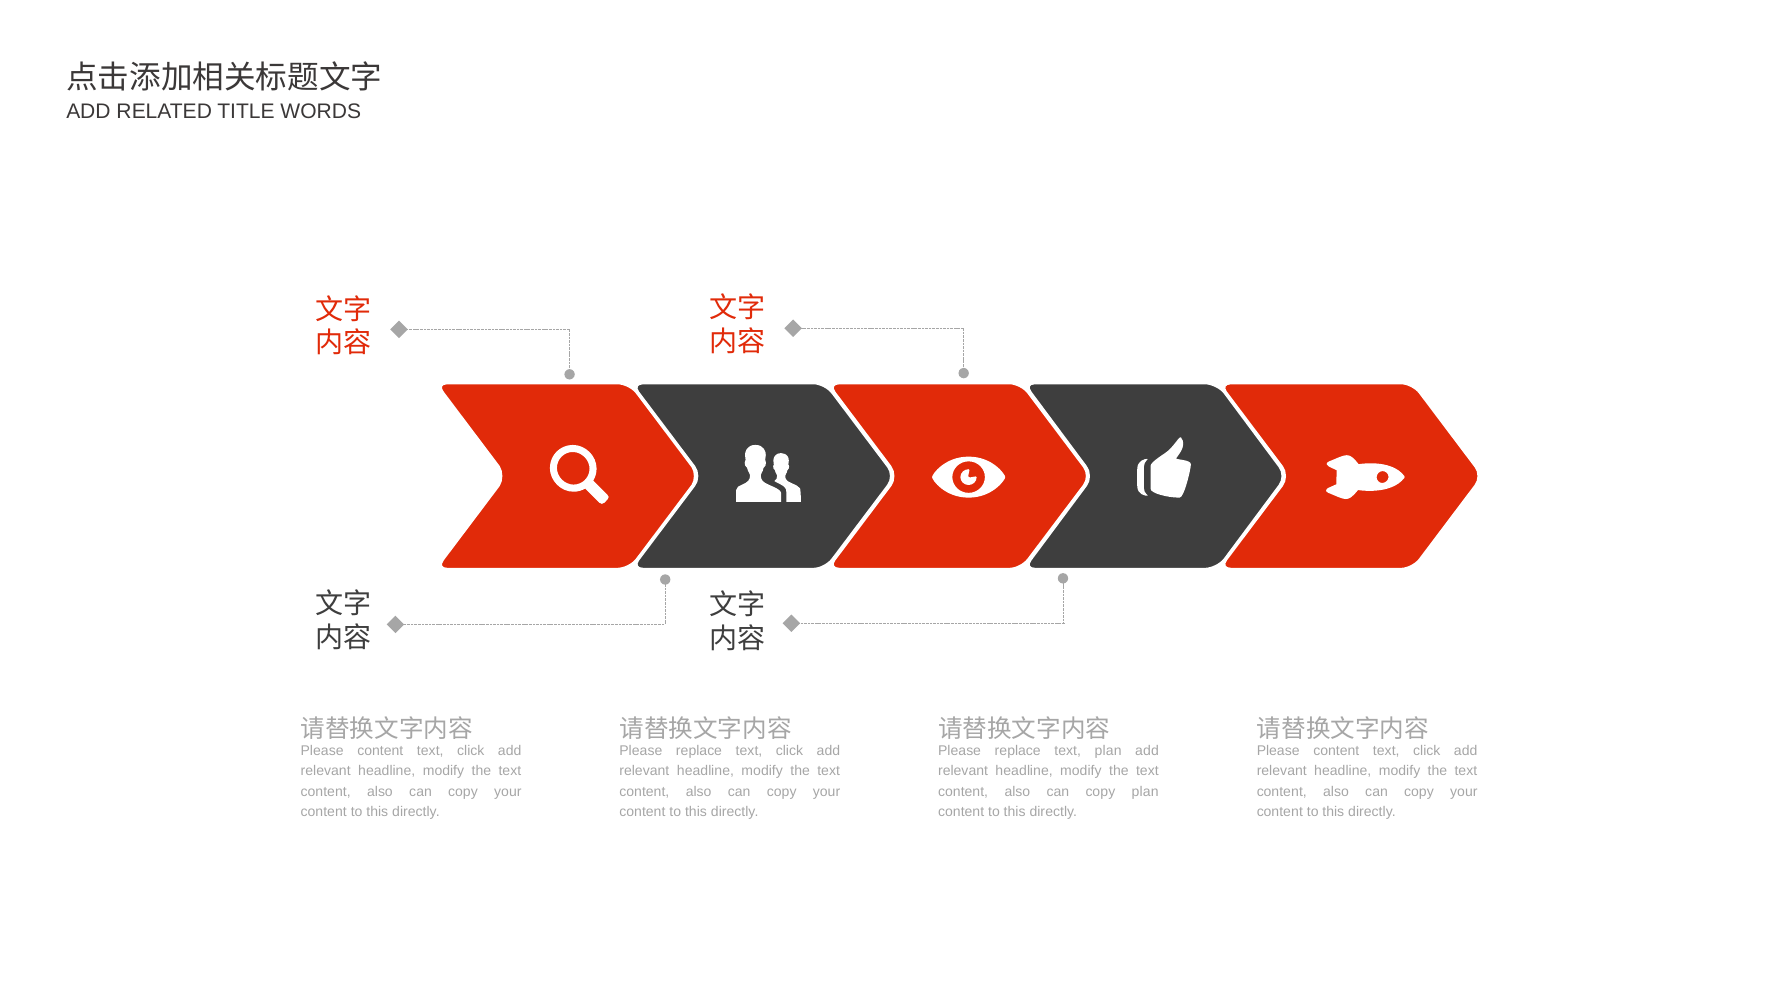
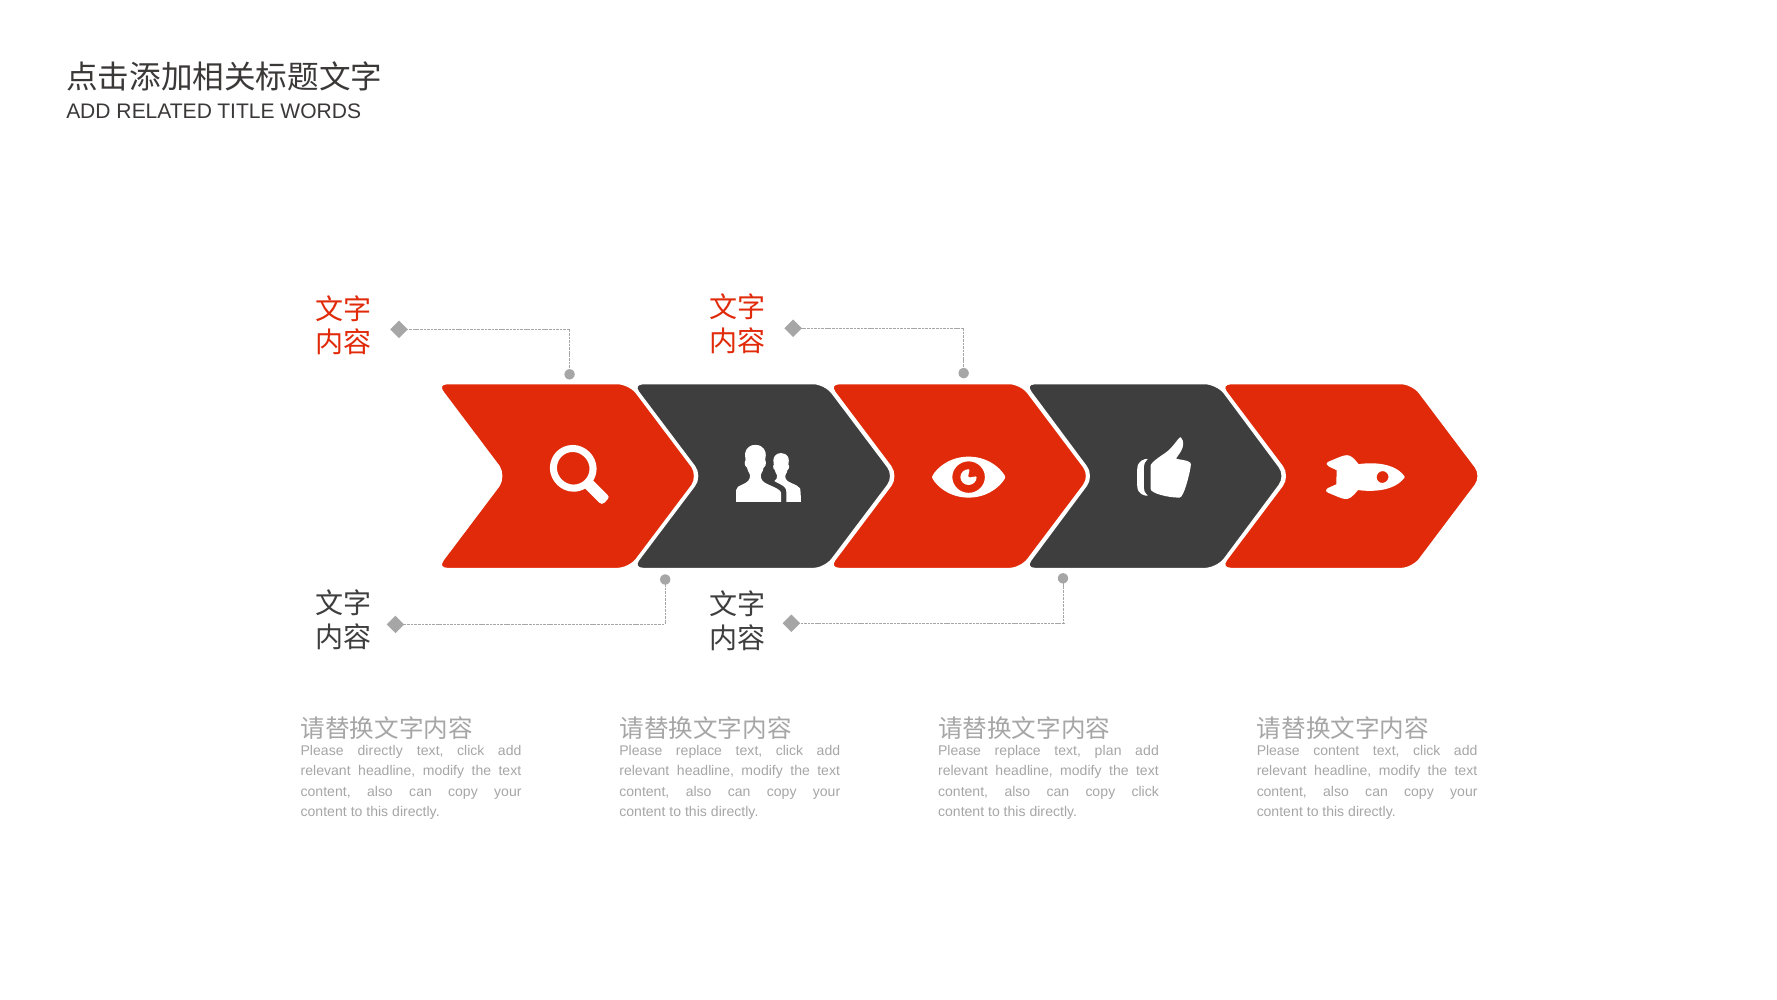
content: content -> directly (380, 751)
copy plan: plan -> click (1145, 791)
